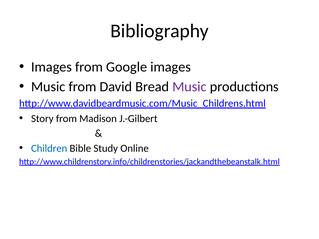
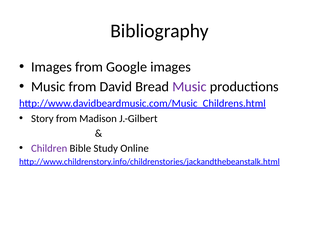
Children colour: blue -> purple (49, 148)
